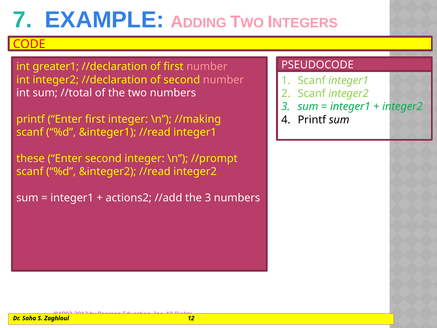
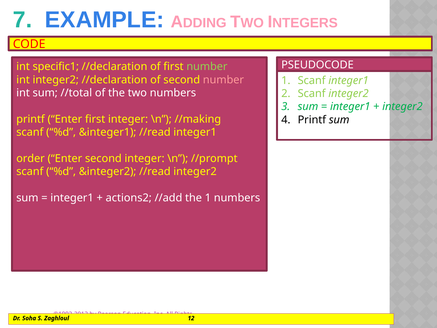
greater1: greater1 -> specific1 (56, 67)
number colour: pink -> light green (207, 67)
these: these -> order (31, 158)
the 3: 3 -> 1 (208, 198)
